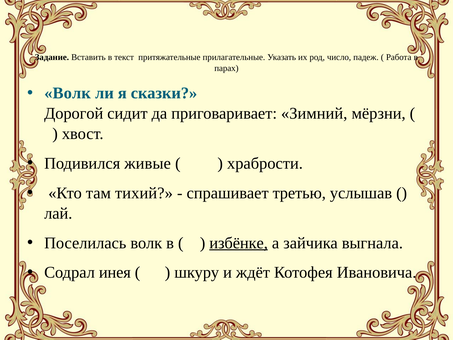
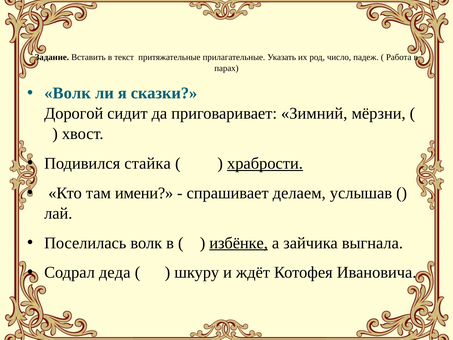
живые: живые -> стайка (148, 163)
храбрости underline: none -> present (265, 163)
тихий: тихий -> имени (144, 193)
третью: третью -> делаем (299, 193)
инея: инея -> деда (115, 272)
